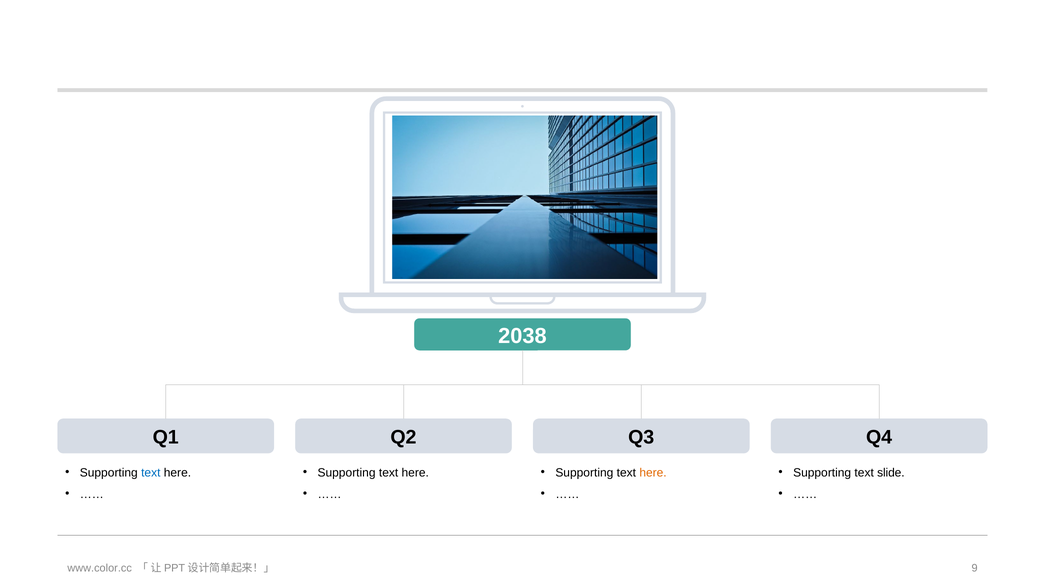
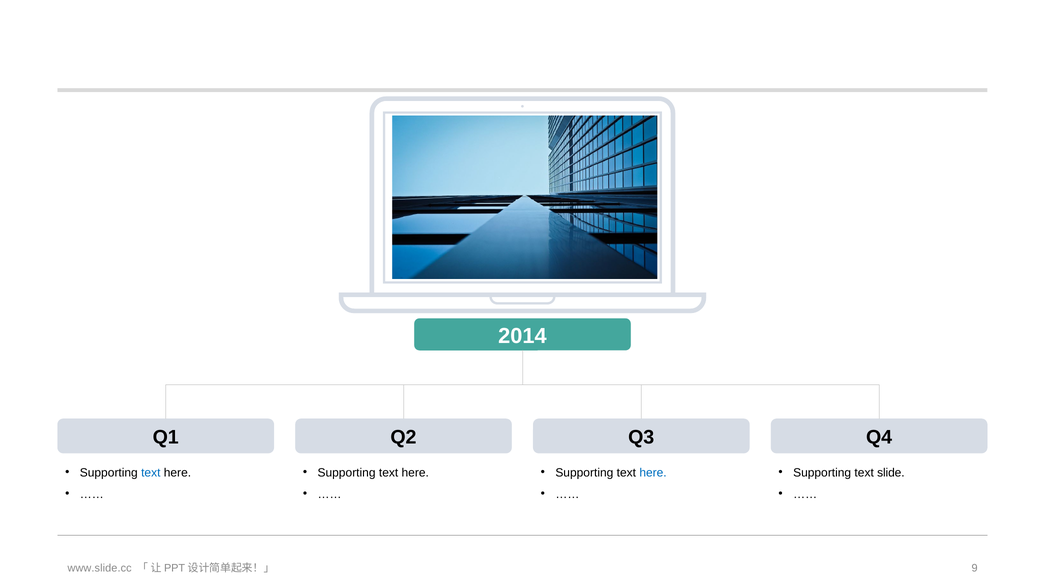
2038: 2038 -> 2014 (522, 336)
here colour: orange -> blue (653, 472)
www.color.cc: www.color.cc -> www.slide.cc (100, 568)
